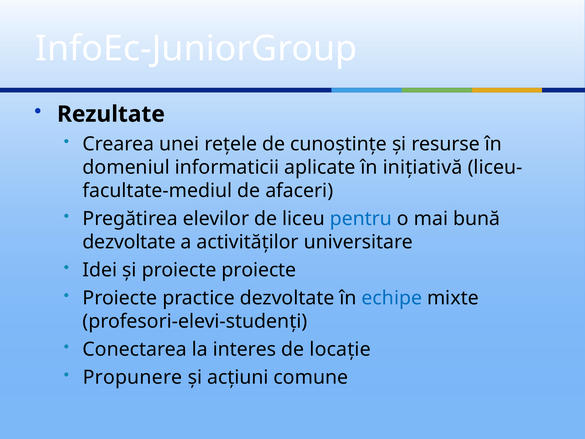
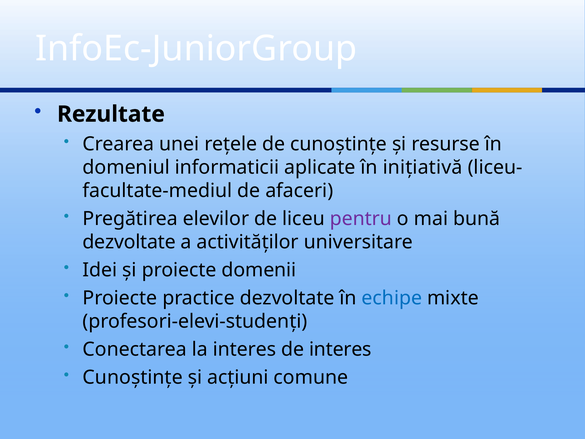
pentru colour: blue -> purple (361, 219)
proiecte proiecte: proiecte -> domenii (259, 270)
de locație: locație -> interes (340, 349)
Propunere: Propunere -> Cunoștințe (133, 377)
